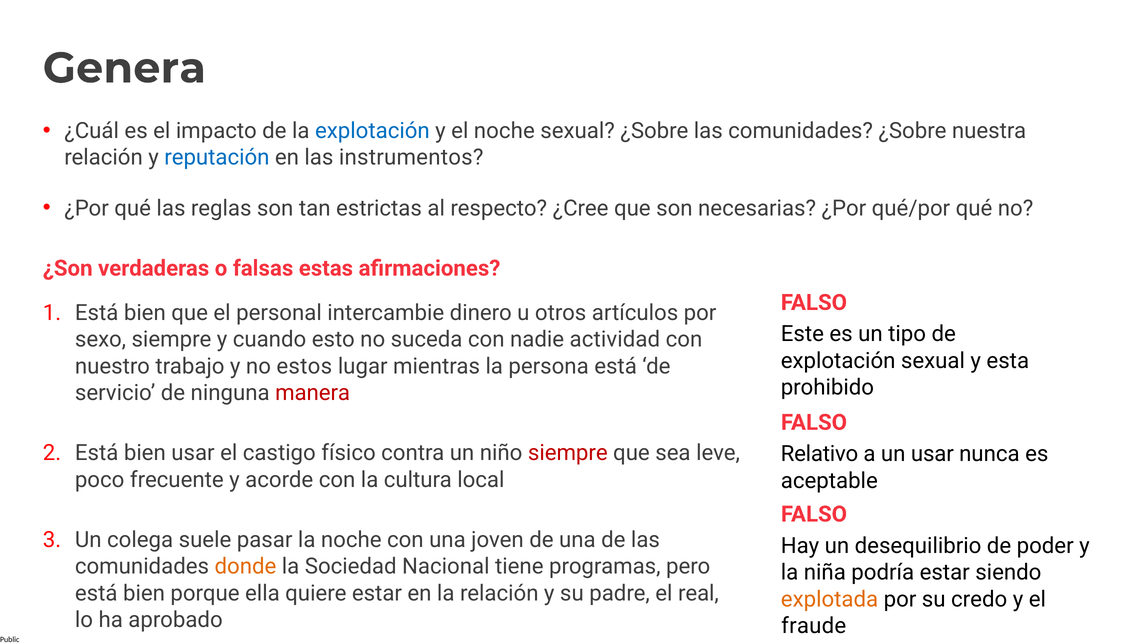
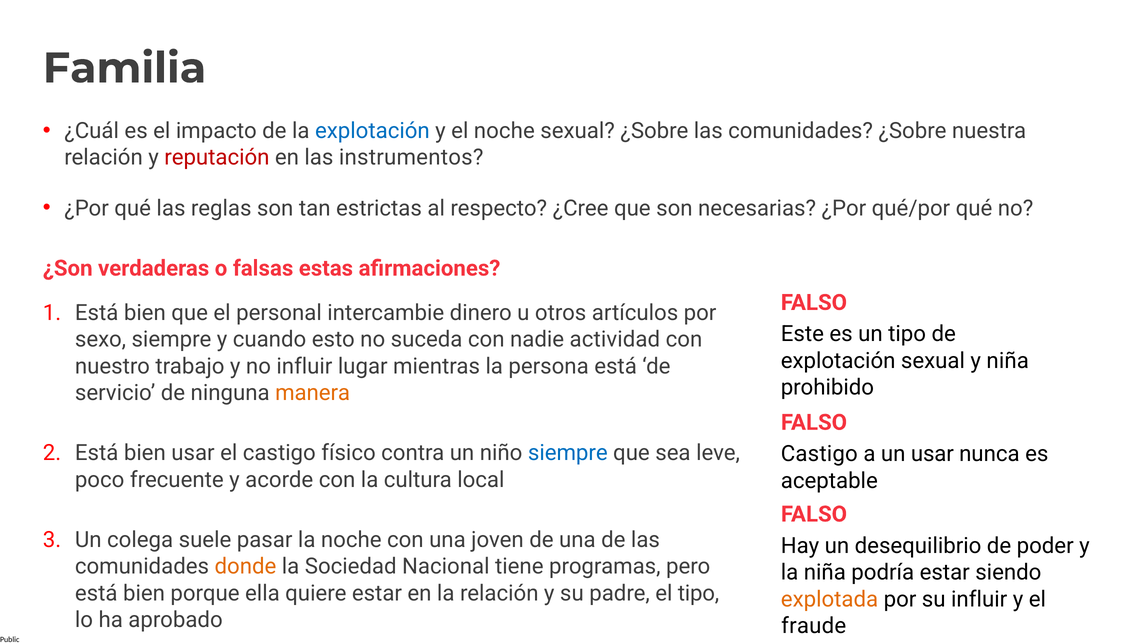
Genera: Genera -> Familia (124, 68)
reputación colour: blue -> red (217, 158)
y esta: esta -> niña (1008, 361)
no estos: estos -> influir (304, 366)
manera colour: red -> orange (313, 393)
siempre colour: red -> blue (568, 453)
Relativo: Relativo -> Castigo (819, 454)
el real: real -> tipo (698, 593)
su credo: credo -> influir (979, 599)
